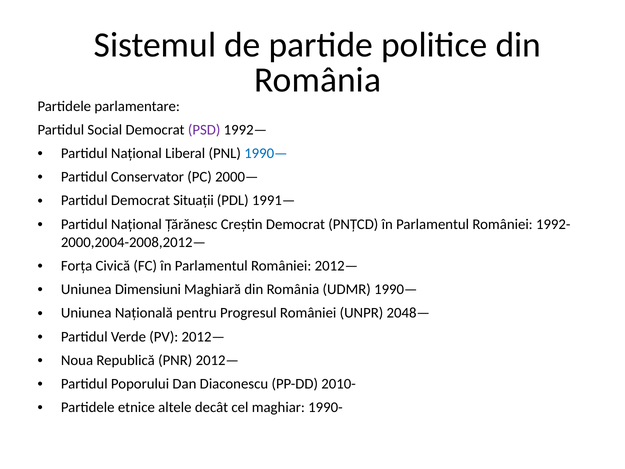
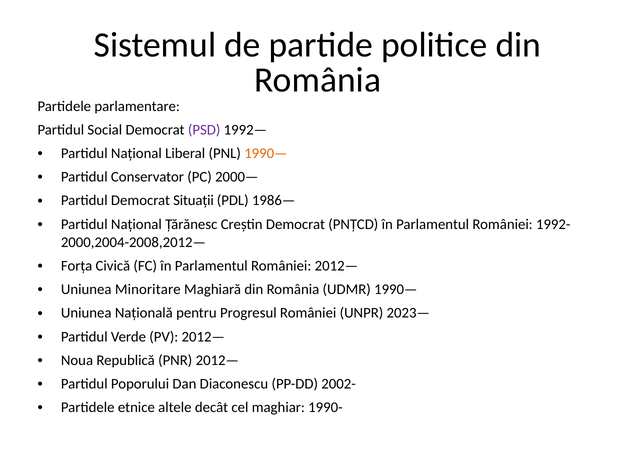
1990— colour: blue -> orange (266, 153)
1991—: 1991— -> 1986— (274, 200)
Dimensiuni: Dimensiuni -> Minoritare (148, 289)
2048—: 2048— -> 2023— (408, 313)
2010-: 2010- -> 2002- (339, 384)
